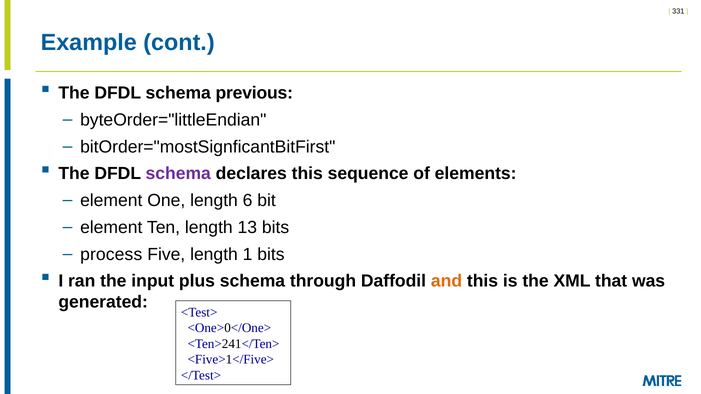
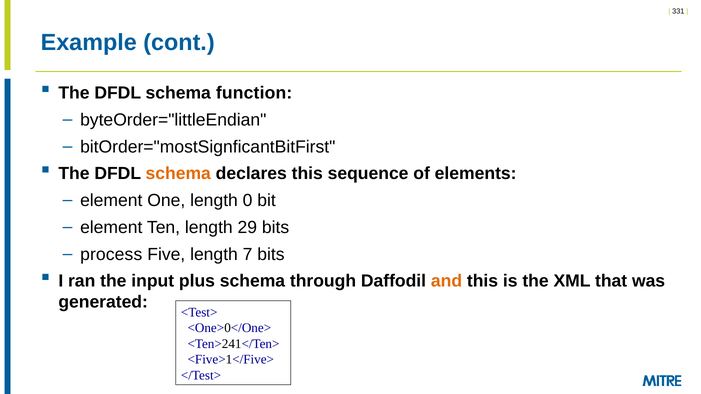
previous: previous -> function (254, 93)
schema colour: purple -> orange (178, 174)
6: 6 -> 0 (248, 201)
13: 13 -> 29 (247, 228)
1: 1 -> 7 (248, 254)
